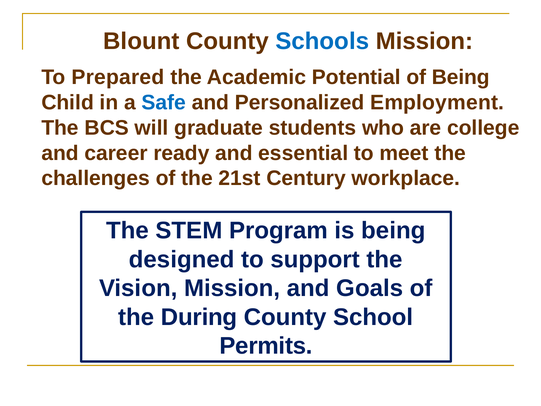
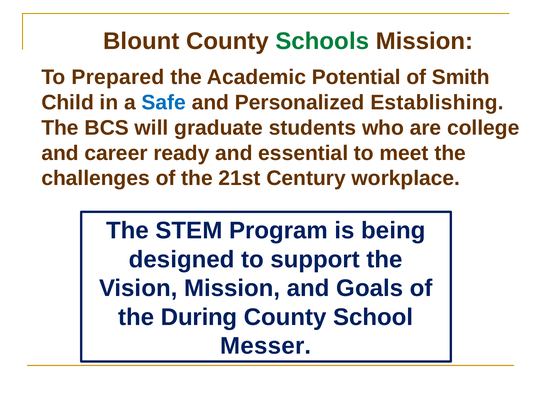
Schools colour: blue -> green (322, 41)
of Being: Being -> Smith (461, 77)
Employment: Employment -> Establishing (437, 102)
Permits: Permits -> Messer (266, 346)
